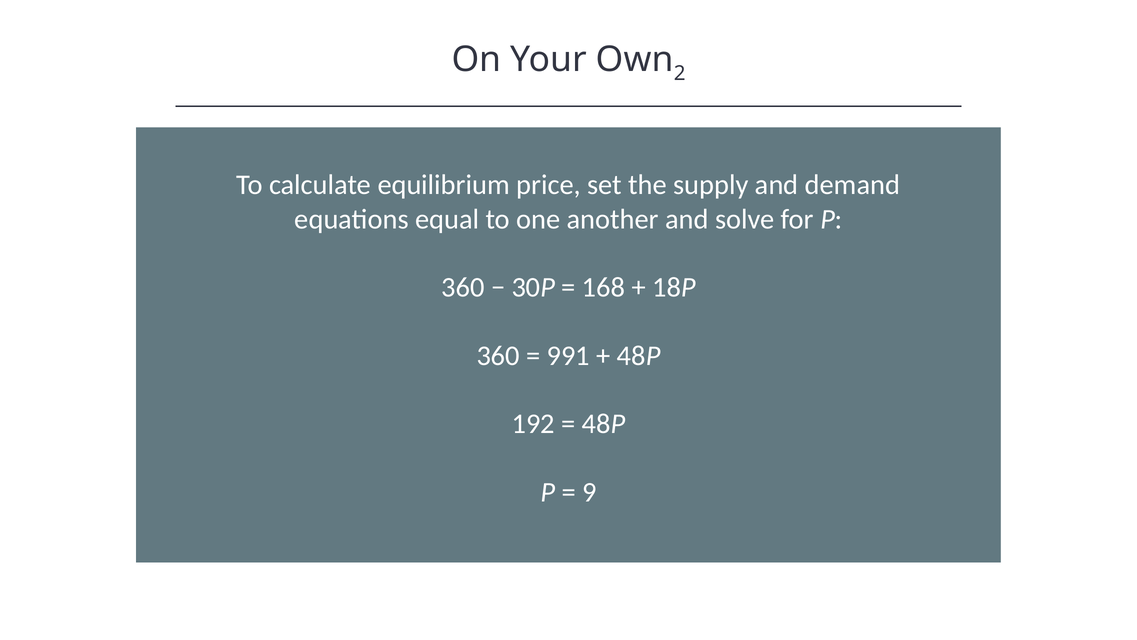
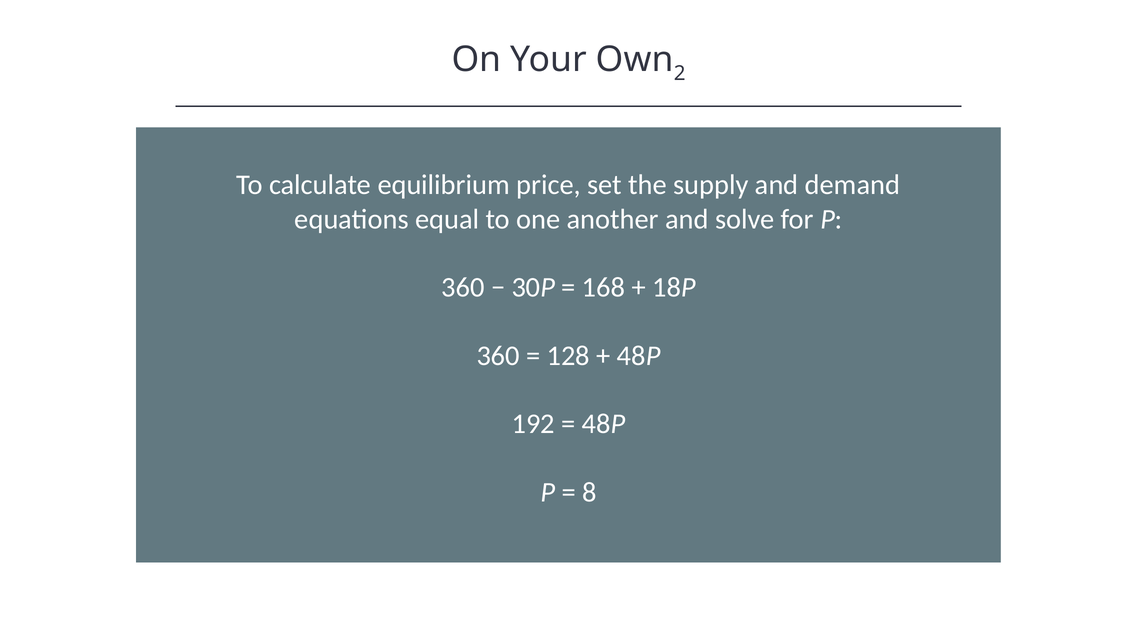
991: 991 -> 128 (568, 355)
9: 9 -> 8 (589, 492)
